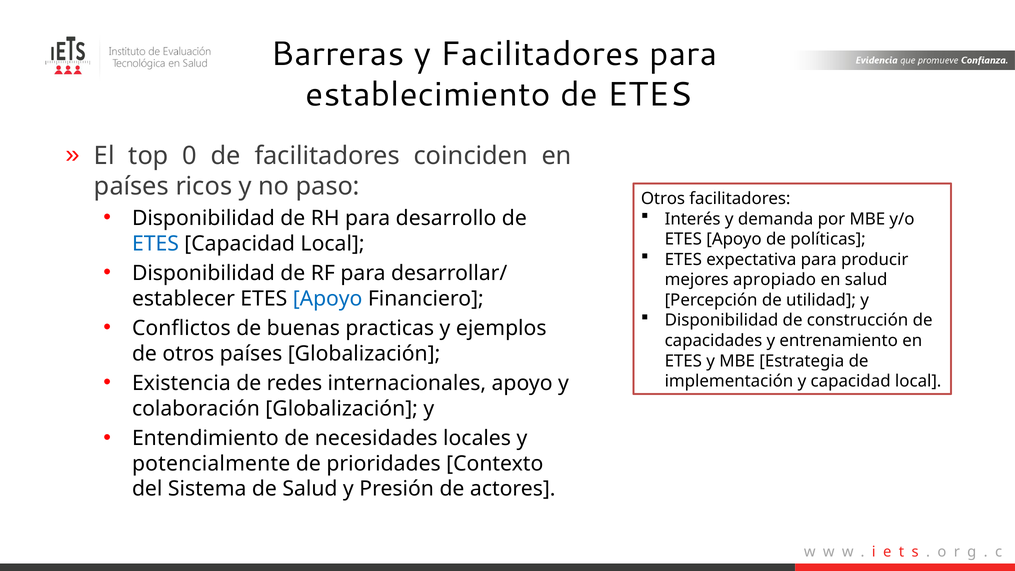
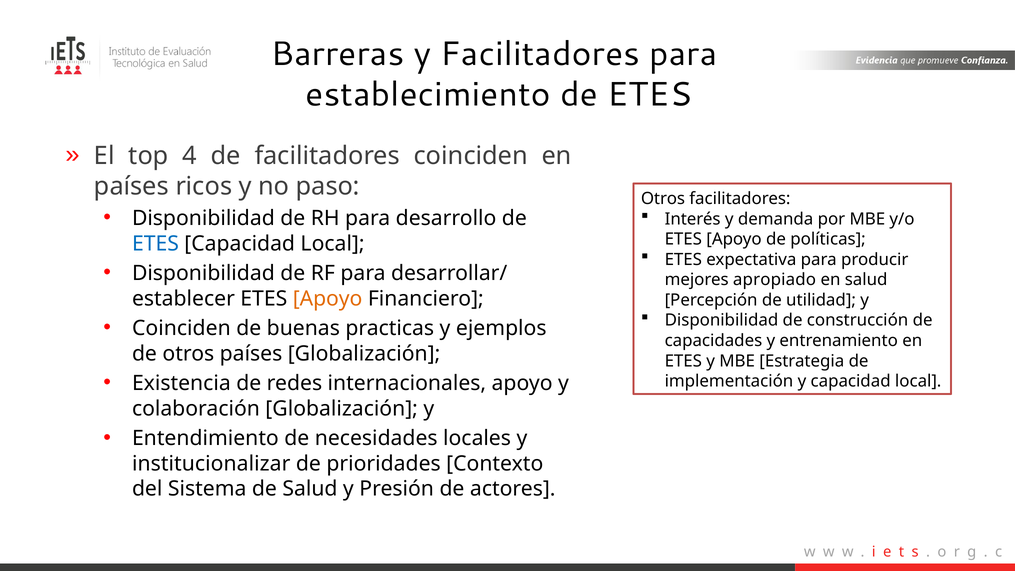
0: 0 -> 4 (190, 156)
Apoyo colour: blue -> orange (328, 299)
Conflictos: Conflictos -> Coinciden (181, 328)
potencialmente: potencialmente -> institucionalizar (211, 464)
